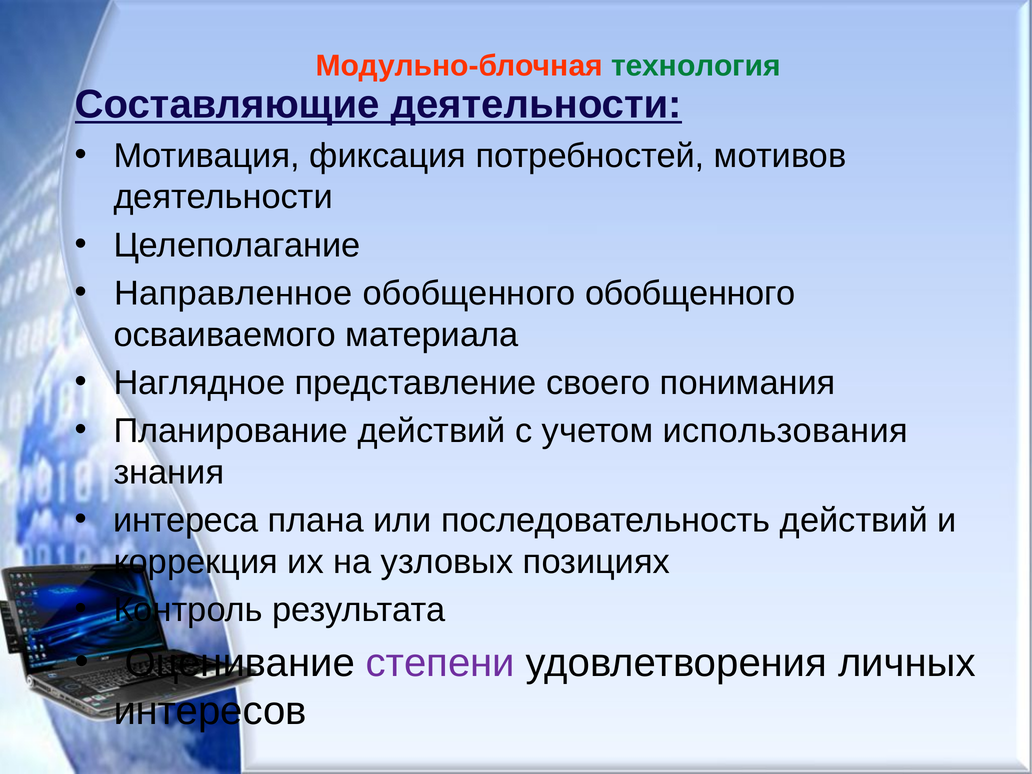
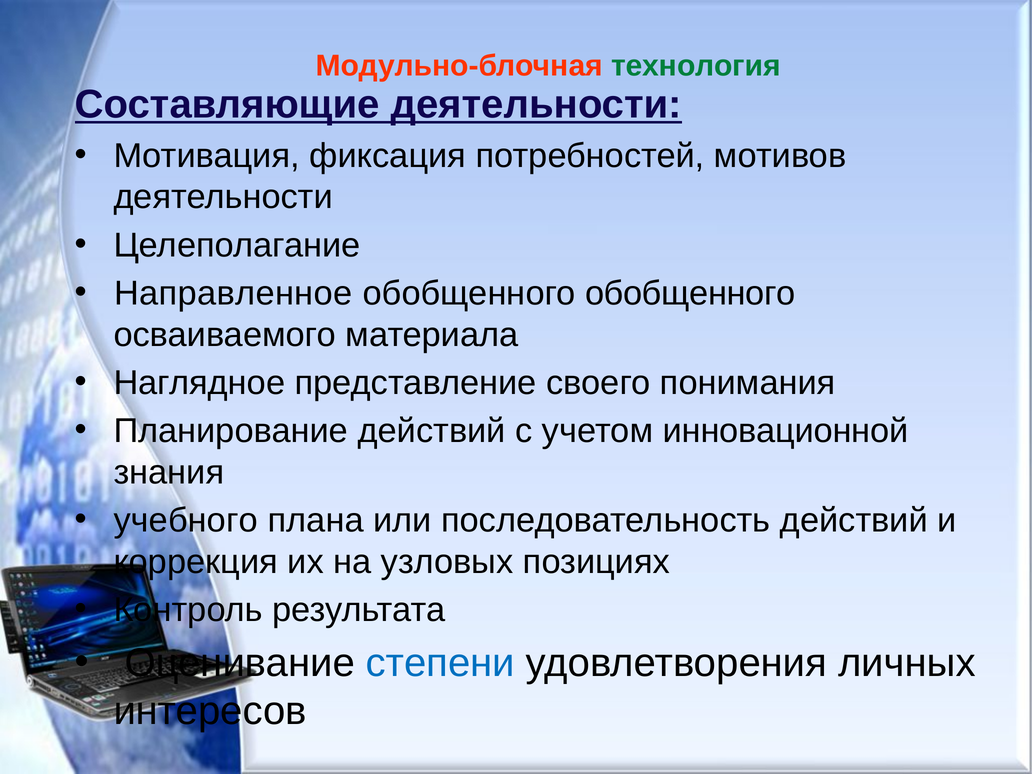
использования: использования -> инновационной (786, 431)
интереса: интереса -> учебного (186, 520)
степени colour: purple -> blue (440, 663)
